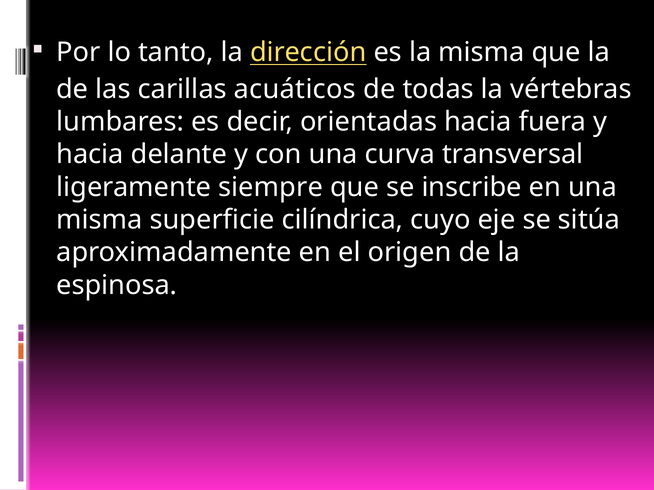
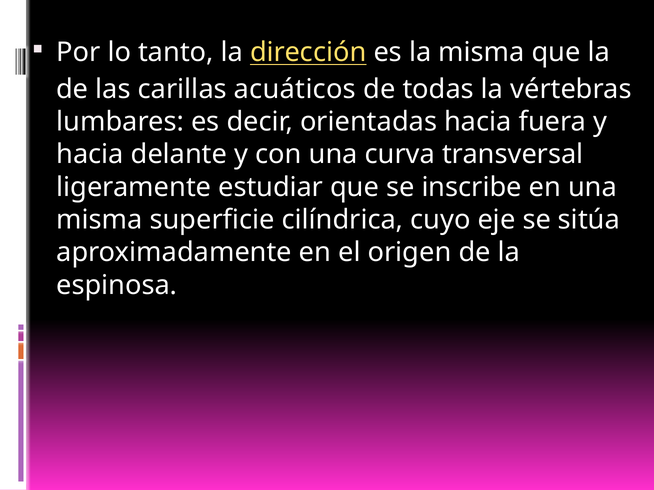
siempre: siempre -> estudiar (271, 187)
